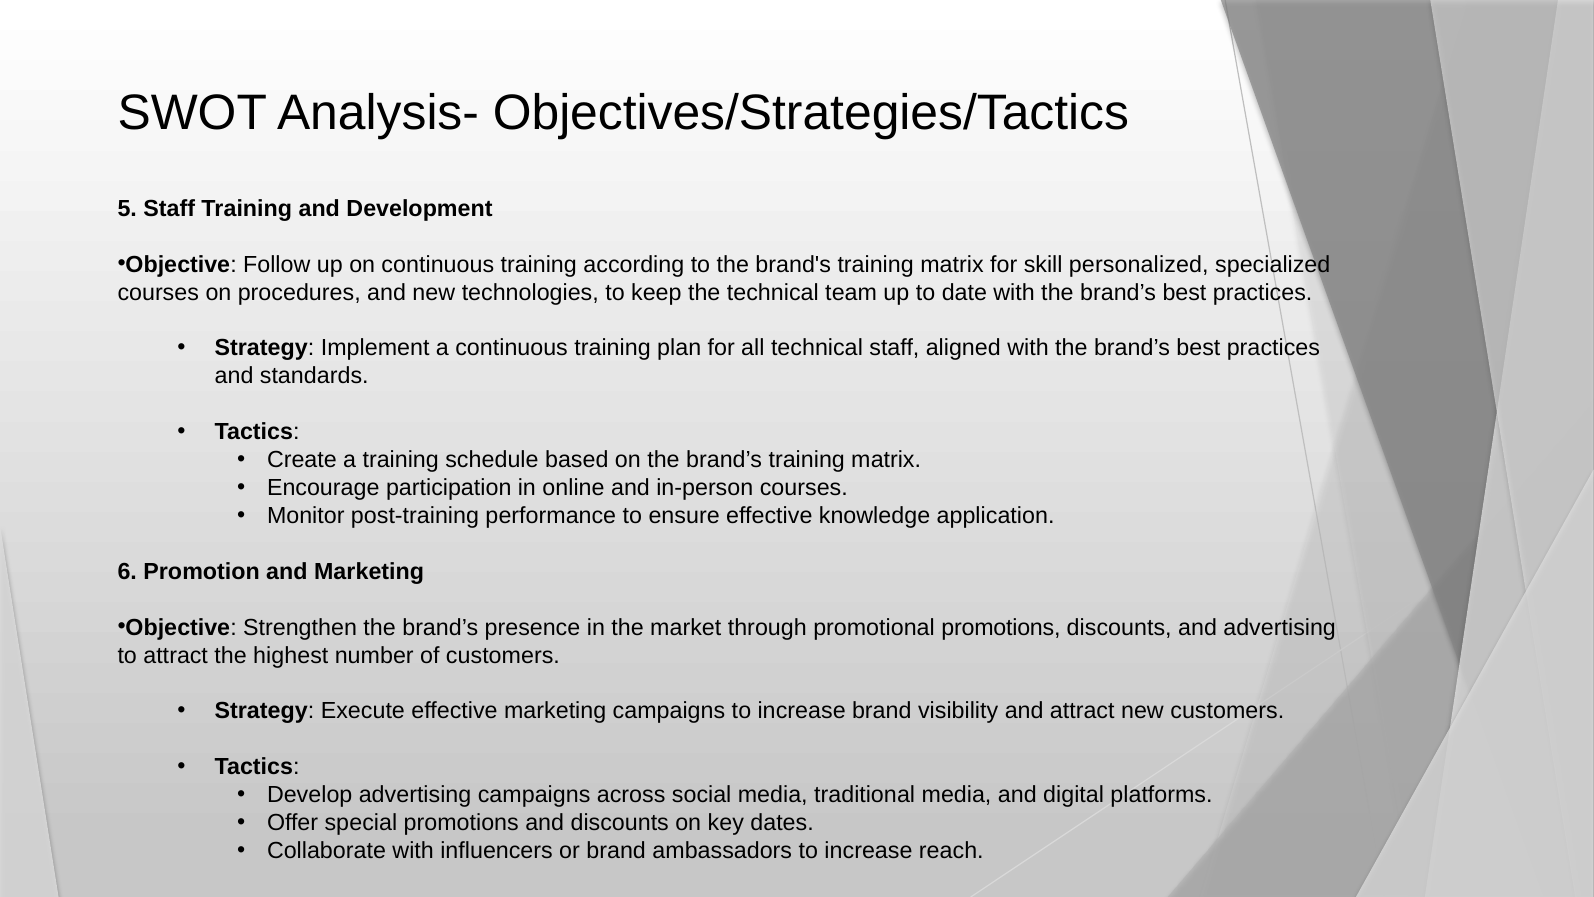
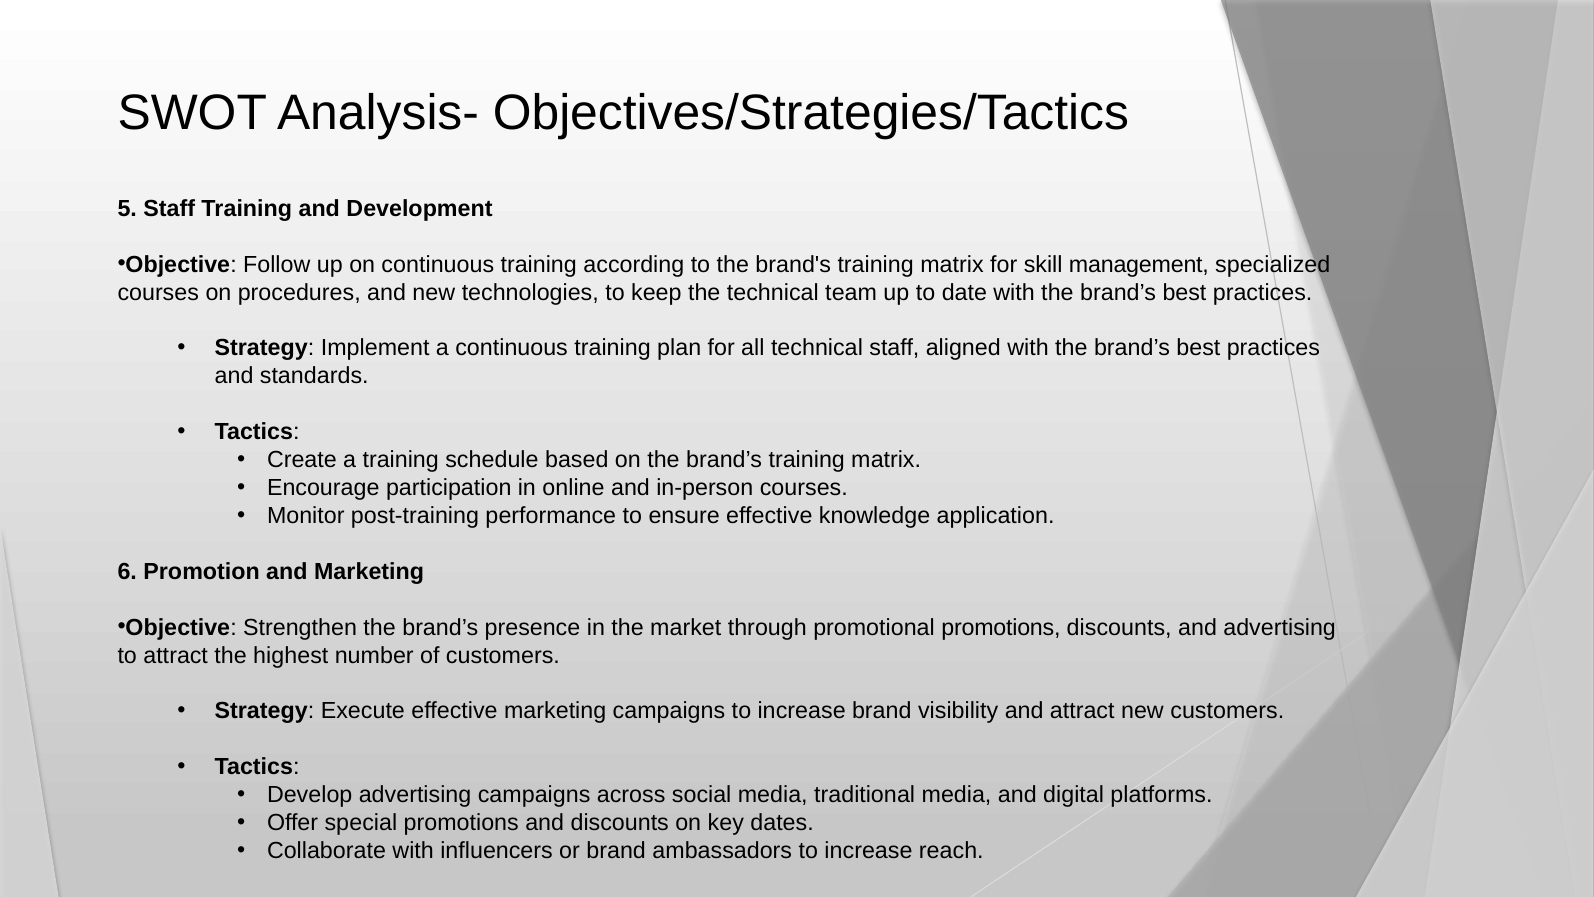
personalized: personalized -> management (1139, 264)
